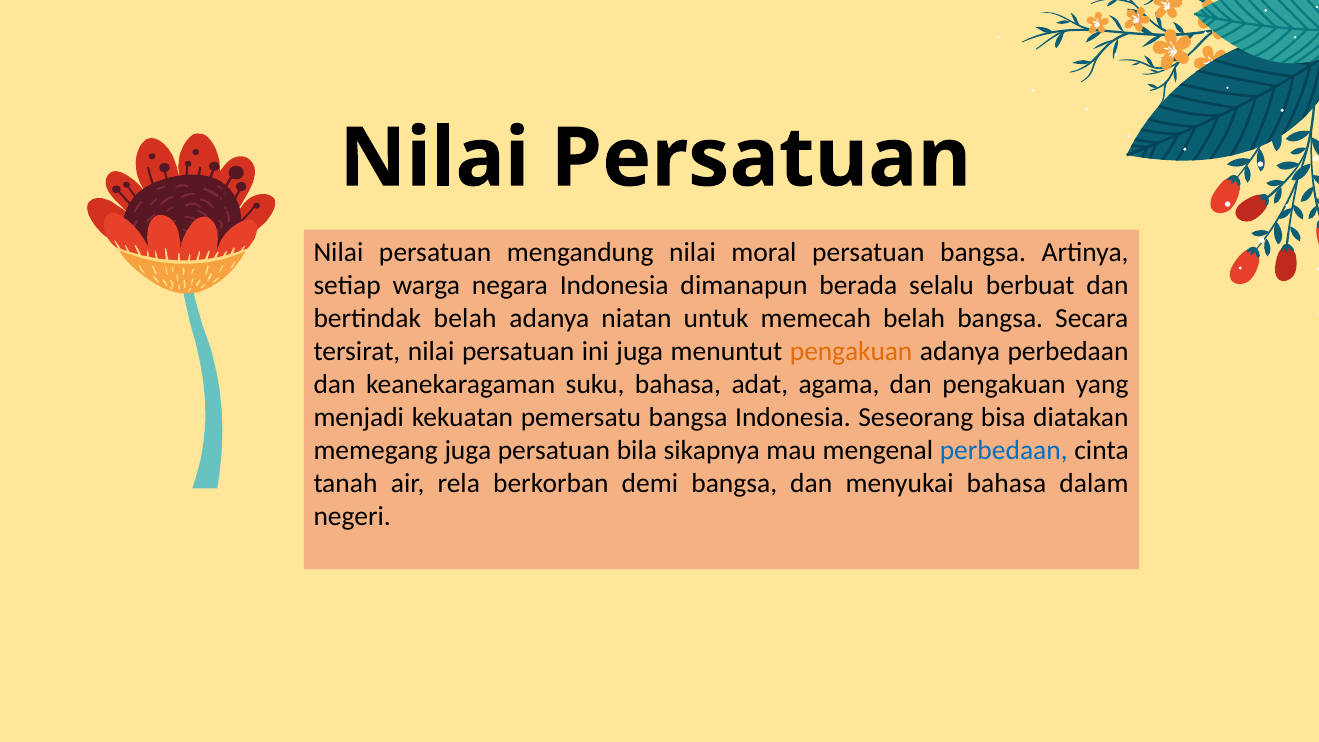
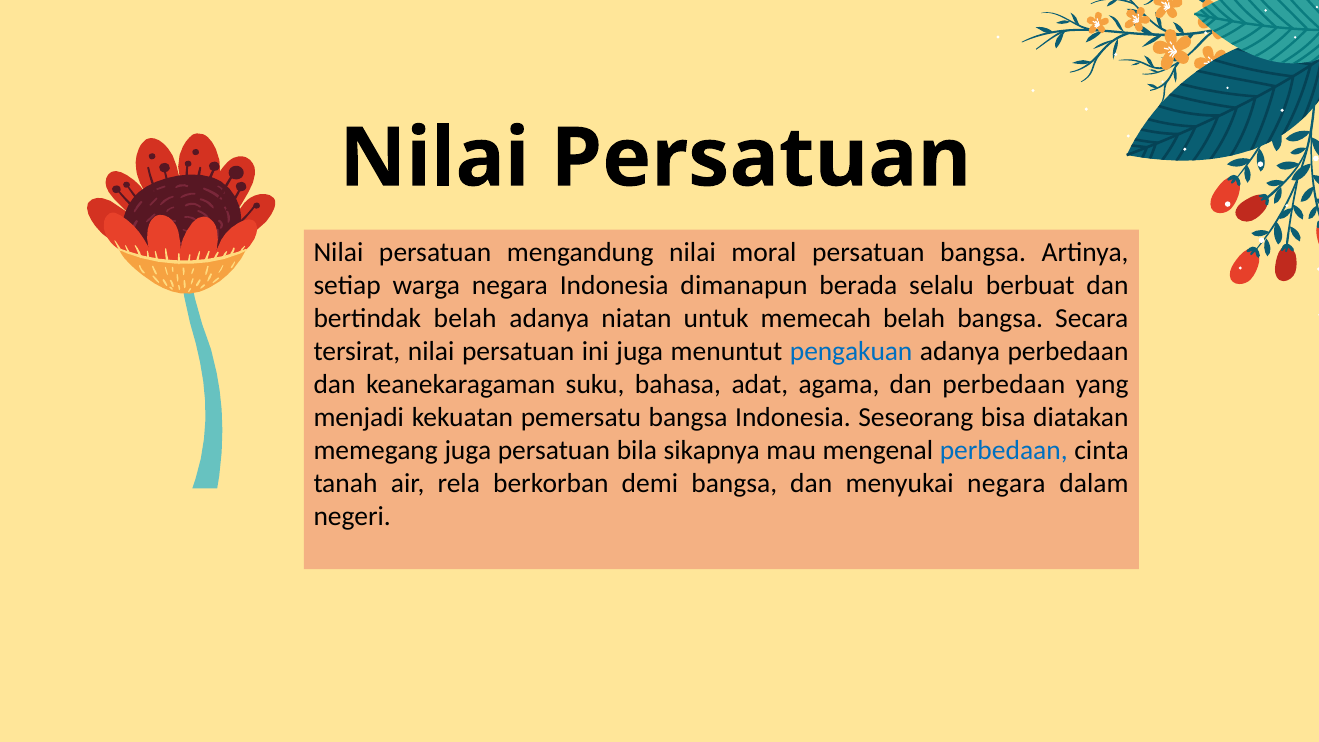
pengakuan colour: orange -> blue (851, 352)
dan pengakuan: pengakuan -> perbedaan (1004, 385)
menyukai bahasa: bahasa -> negara (1006, 484)
